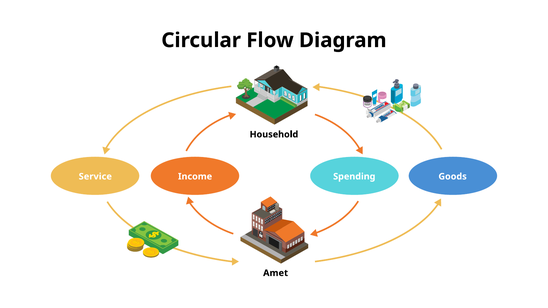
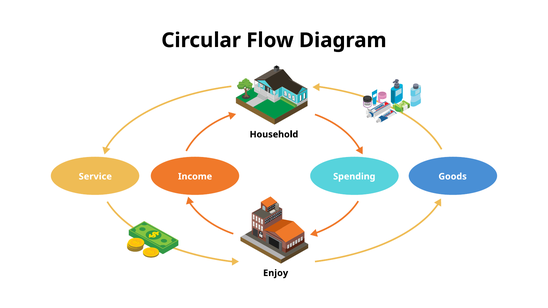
Amet: Amet -> Enjoy (276, 273)
